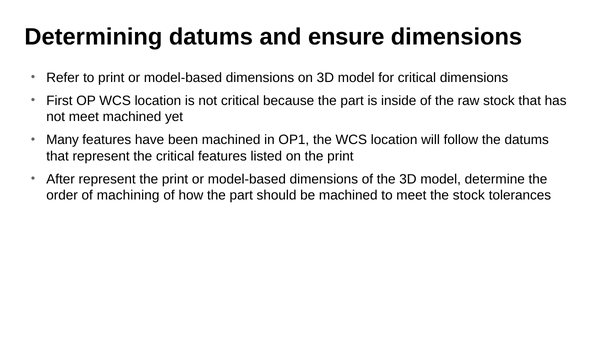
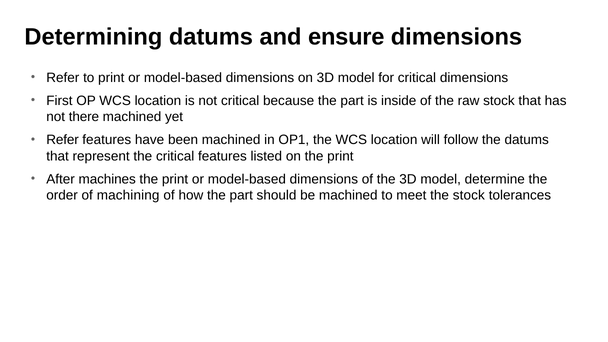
not meet: meet -> there (84, 117)
Many: Many -> Refer (63, 140)
After represent: represent -> machines (107, 179)
